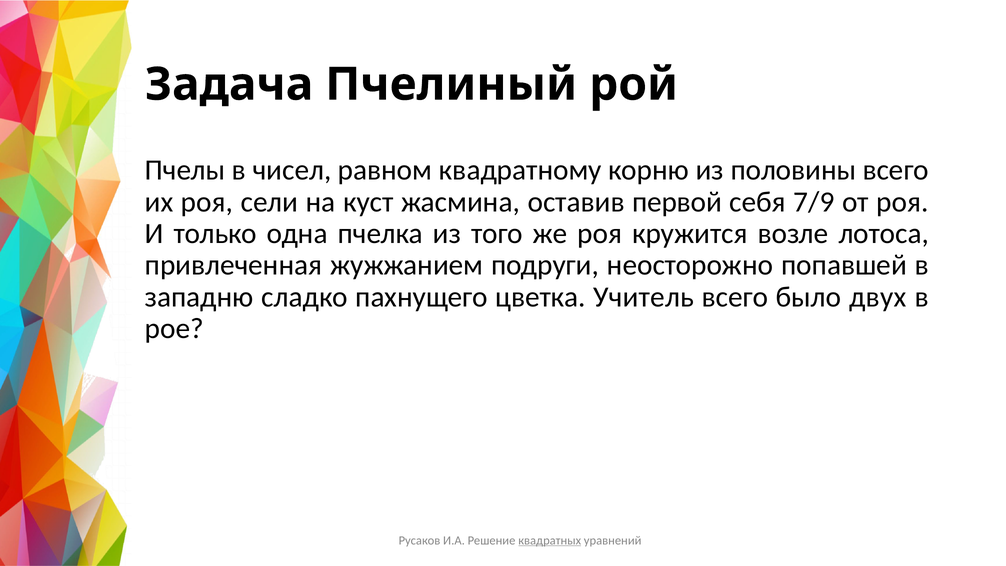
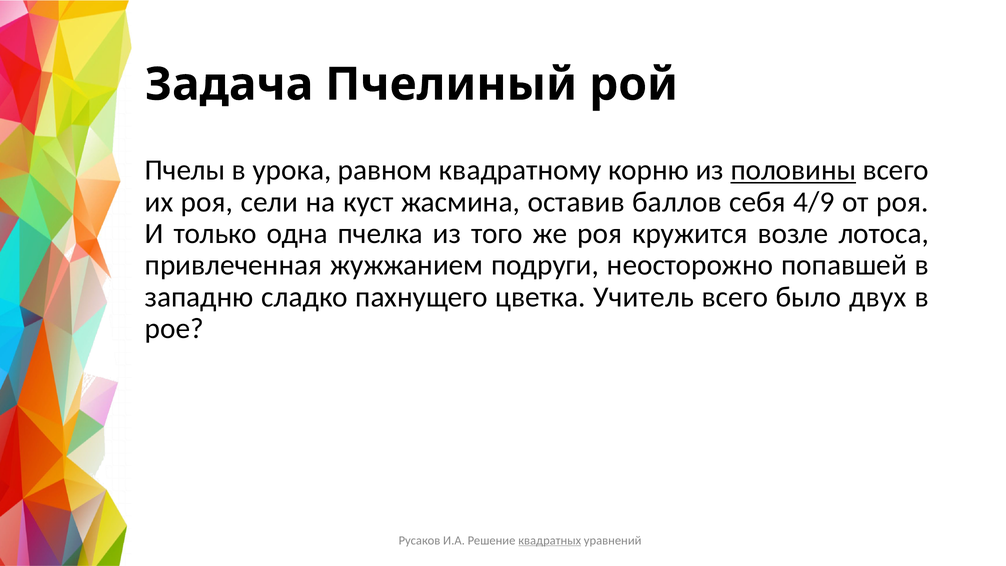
чисел: чисел -> урока (292, 170)
половины underline: none -> present (793, 170)
первой: первой -> баллов (677, 202)
7/9: 7/9 -> 4/9 (814, 202)
